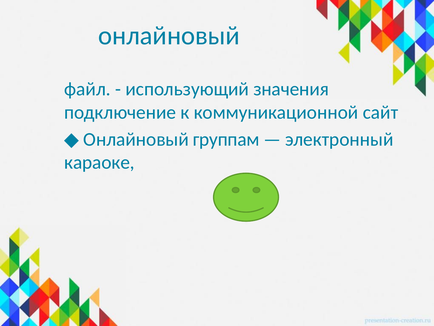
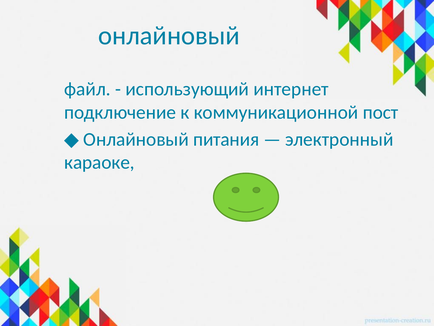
значения: значения -> интернет (291, 89)
сайт: сайт -> пост (381, 112)
группам: группам -> питания (226, 139)
